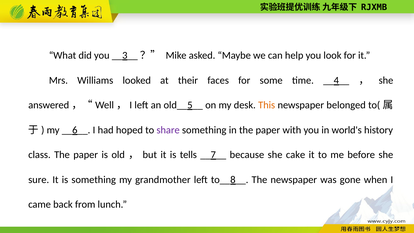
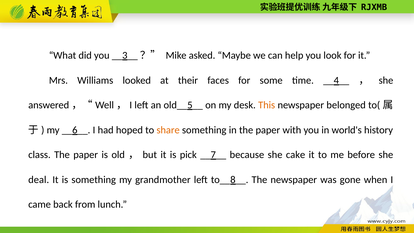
share colour: purple -> orange (168, 130)
tells: tells -> pick (188, 155)
sure: sure -> deal (39, 180)
